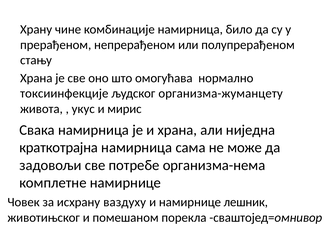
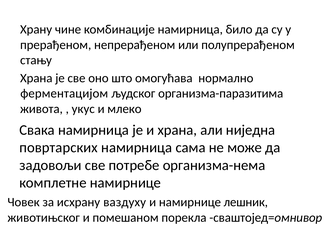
токсиинфекције: токсиинфекције -> ферментацијом (64, 93)
организма-жуманцету: организма-жуманцету -> организма-паразитима (221, 93)
мирис: мирис -> млеко (124, 109)
краткотрајна: краткотрајна -> повртарских (59, 147)
